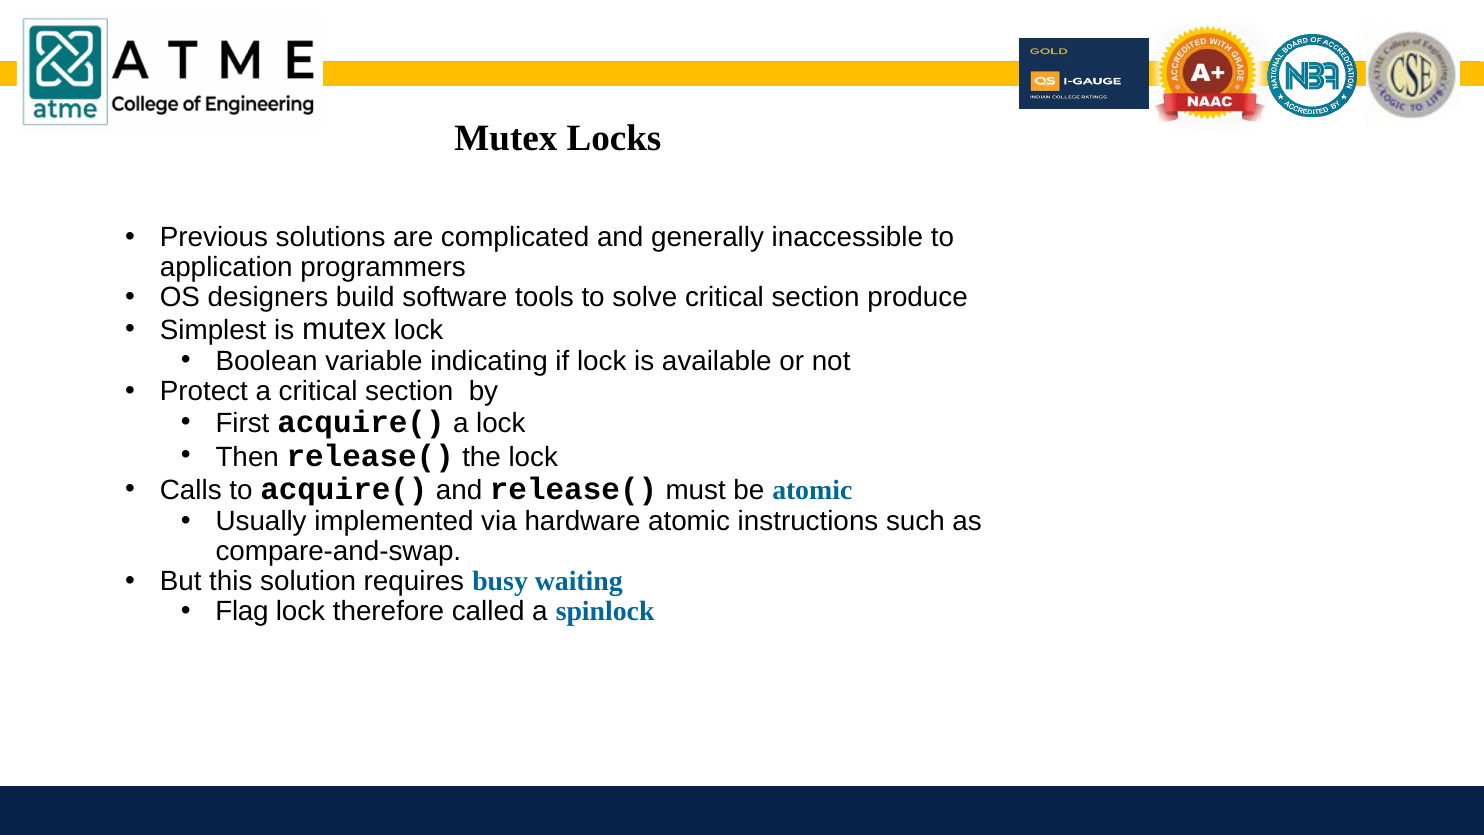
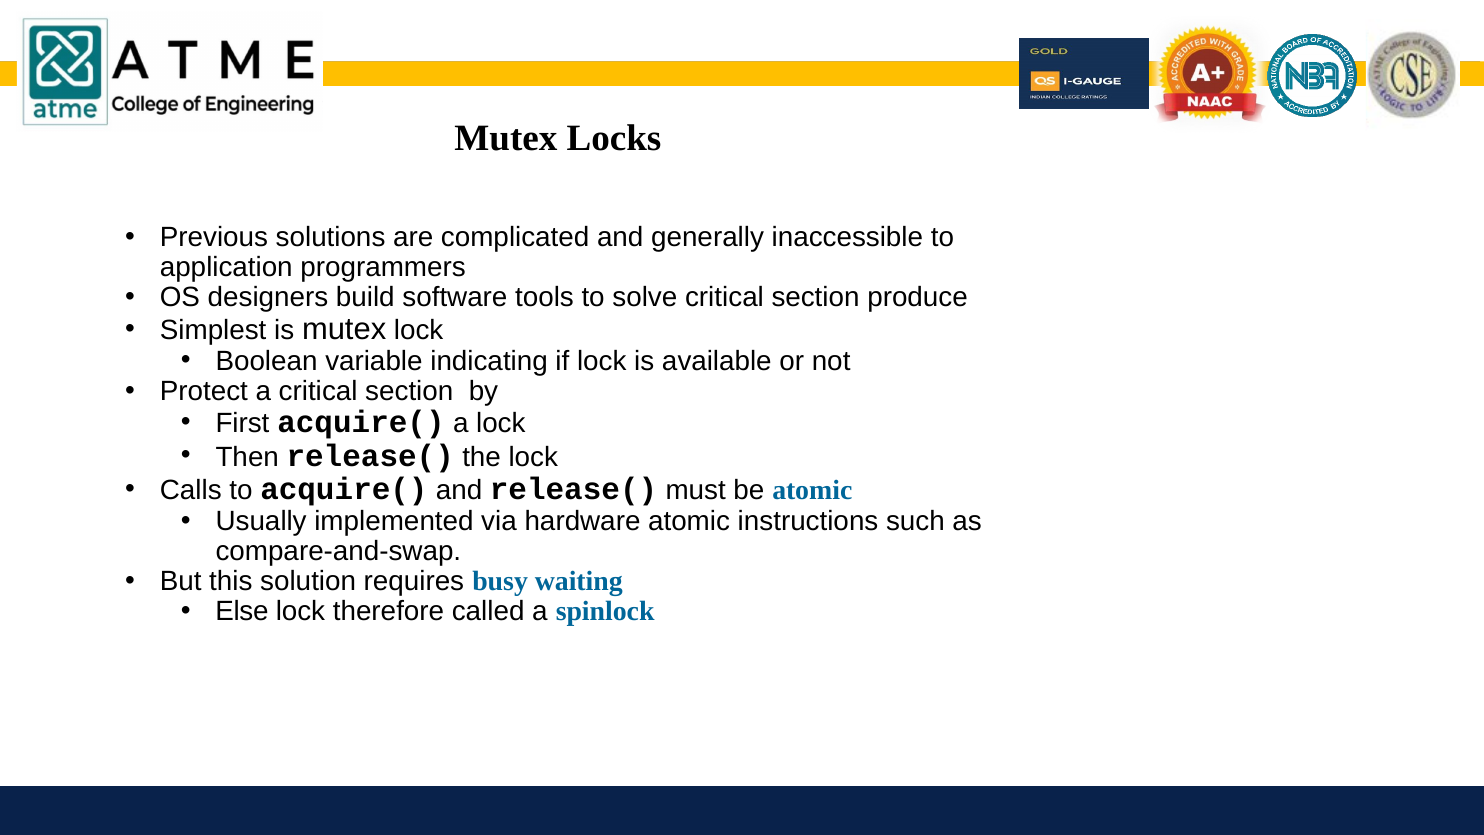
Flag: Flag -> Else (242, 611)
